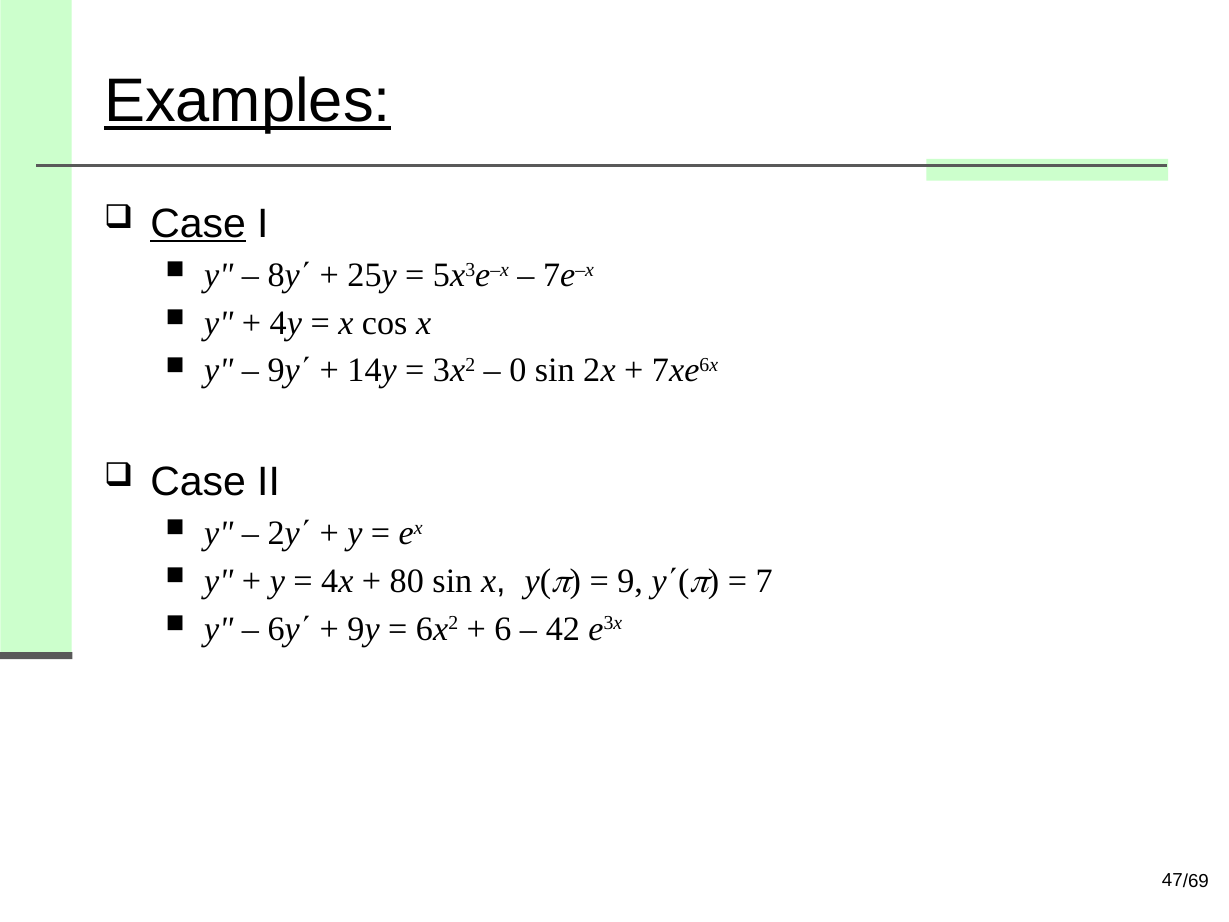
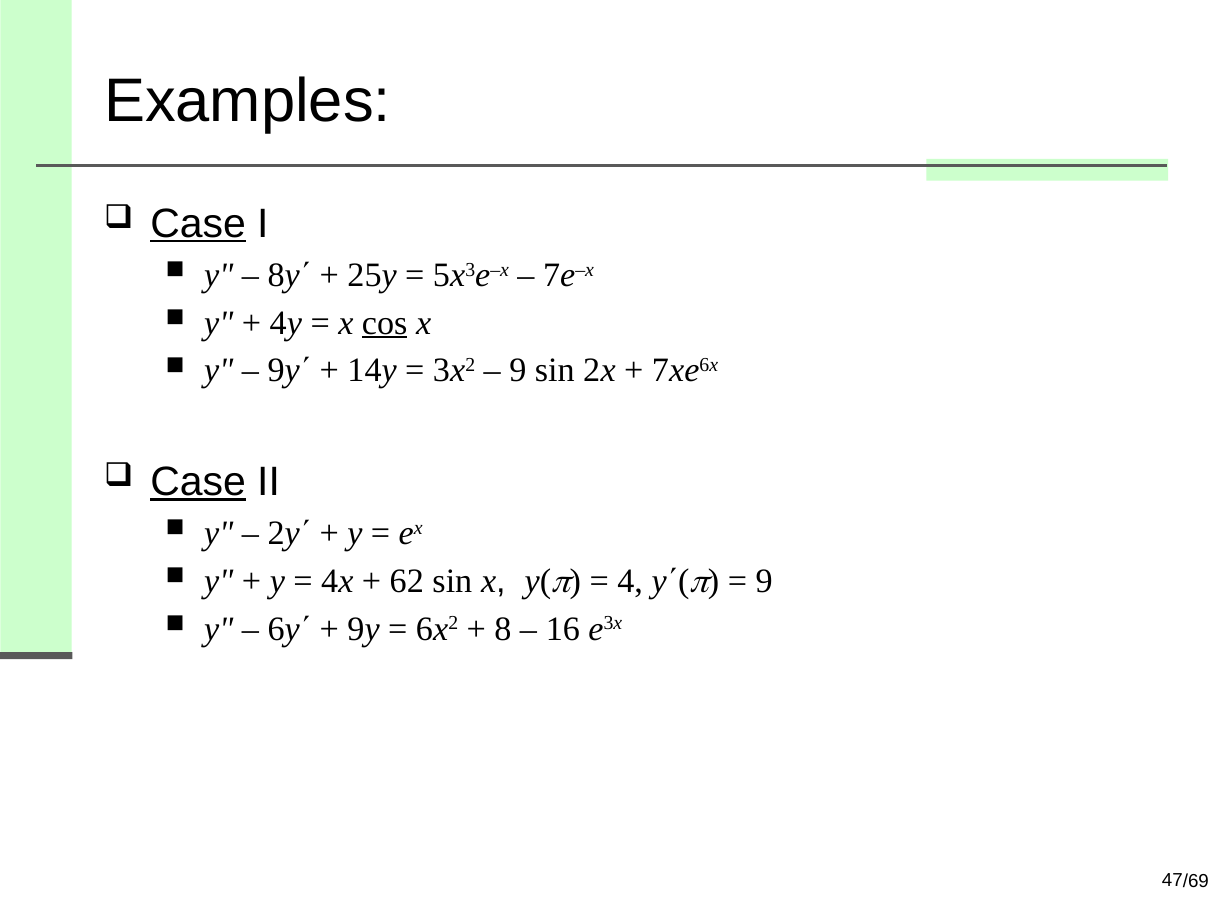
Examples underline: present -> none (247, 101)
cos underline: none -> present (385, 323)
0: 0 -> 9 (518, 370)
Case underline: none -> present (198, 482)
80: 80 -> 62 (407, 581)
9: 9 -> 4 (630, 581)
7: 7 -> 9 (764, 581)
6: 6 -> 8 (503, 629)
42: 42 -> 16 (563, 629)
